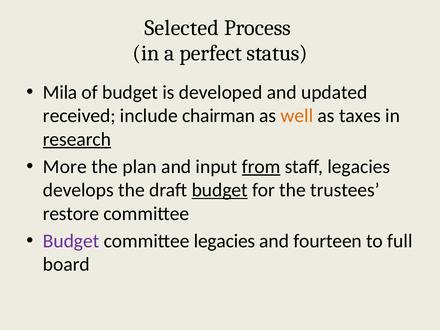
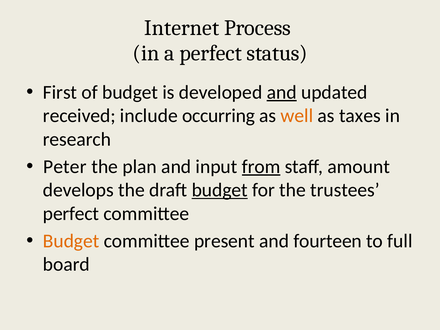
Selected: Selected -> Internet (182, 28)
Mila: Mila -> First (60, 92)
and underline: none -> present (282, 92)
chairman: chairman -> occurring (219, 116)
research underline: present -> none (77, 139)
More: More -> Peter (65, 167)
staff legacies: legacies -> amount (359, 167)
restore: restore -> perfect (71, 214)
Budget colour: purple -> orange (71, 241)
committee legacies: legacies -> present (224, 241)
